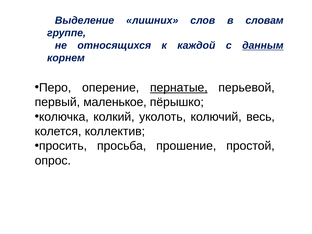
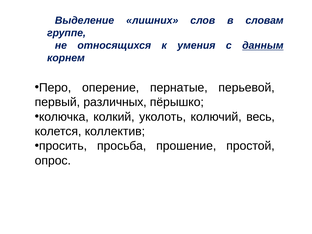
каждой: каждой -> умения (196, 46)
пернатые underline: present -> none (179, 88)
маленькое: маленькое -> различных (115, 102)
